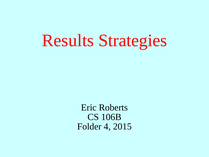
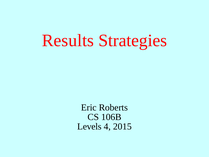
Folder: Folder -> Levels (89, 126)
